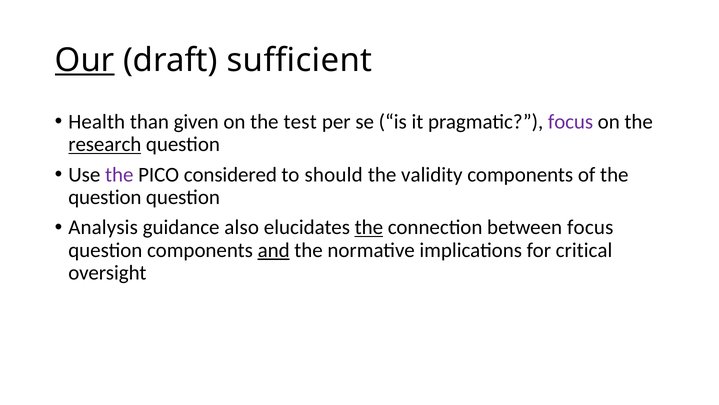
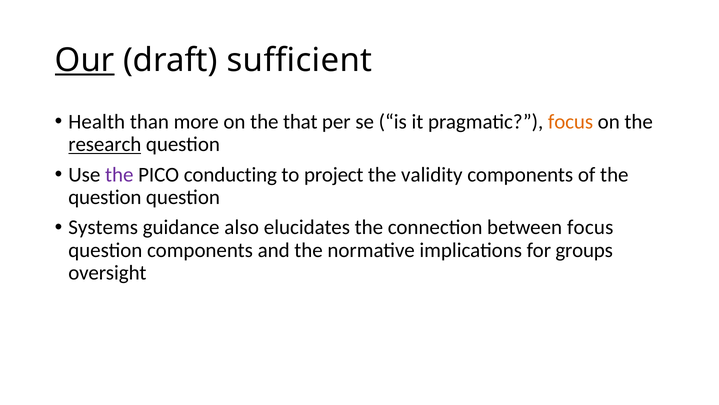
given: given -> more (196, 122)
test: test -> that (300, 122)
focus colour: purple -> orange (571, 122)
considered: considered -> conducting (230, 174)
should: should -> project (334, 174)
Analysis: Analysis -> Systems (103, 227)
the underline: present -> none (369, 227)
and underline: present -> none (274, 250)
critical: critical -> groups (584, 250)
